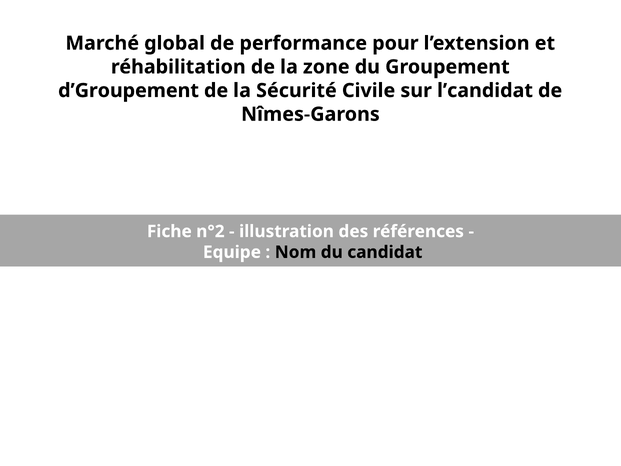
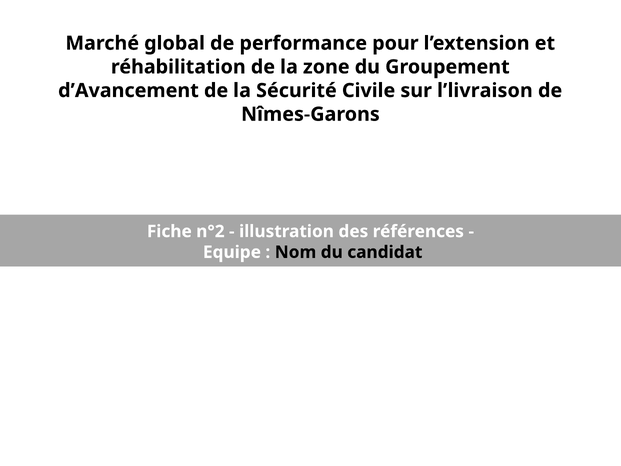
d’Groupement: d’Groupement -> d’Avancement (128, 91)
l’candidat: l’candidat -> l’livraison (485, 91)
